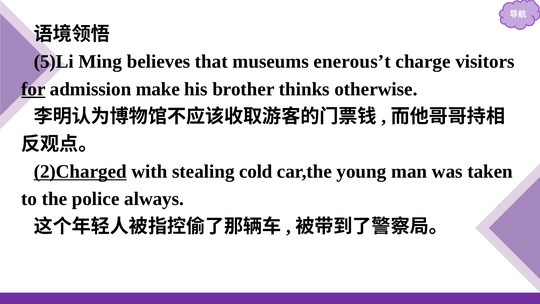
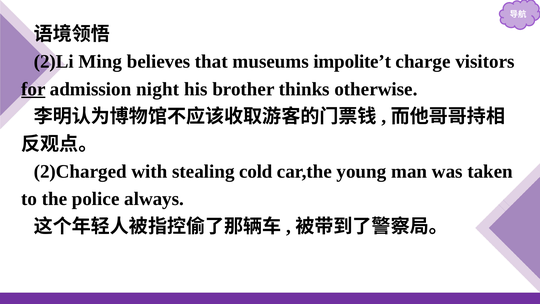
5)Li: 5)Li -> 2)Li (54, 62)
enerous’t: enerous’t -> impolite’t (352, 62)
make: make -> night (158, 89)
2)Charged underline: present -> none (80, 171)
